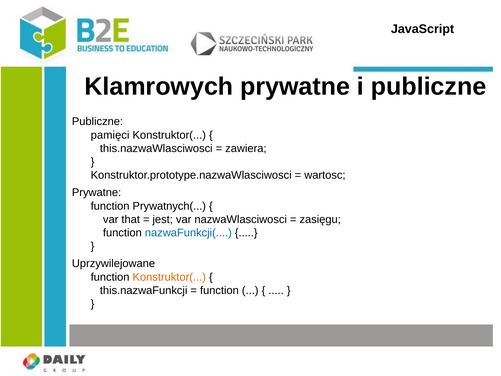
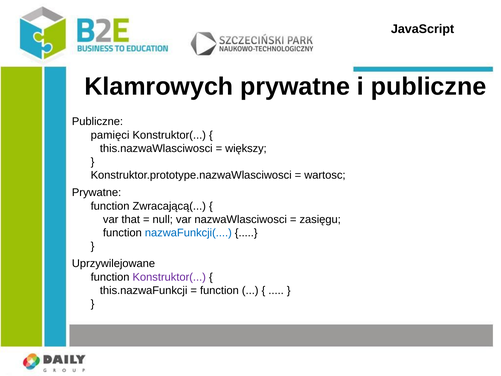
zawiera: zawiera -> większy (246, 148)
Prywatnych(: Prywatnych( -> Zwracającą( (169, 206)
jest: jest -> null (163, 219)
Konstruktor( colour: orange -> purple (169, 277)
